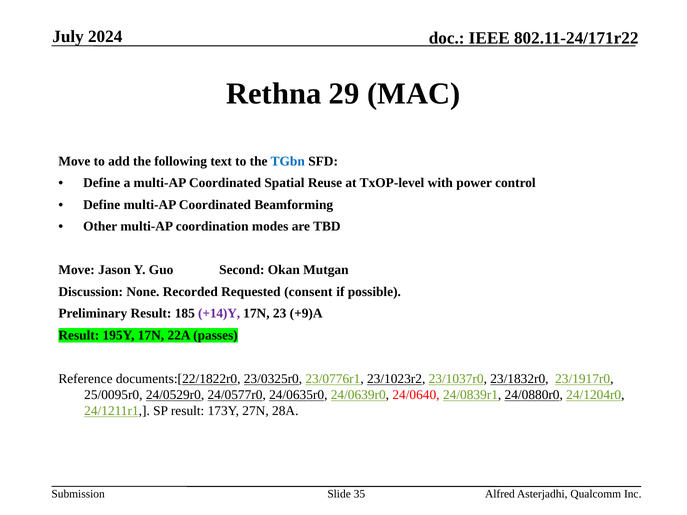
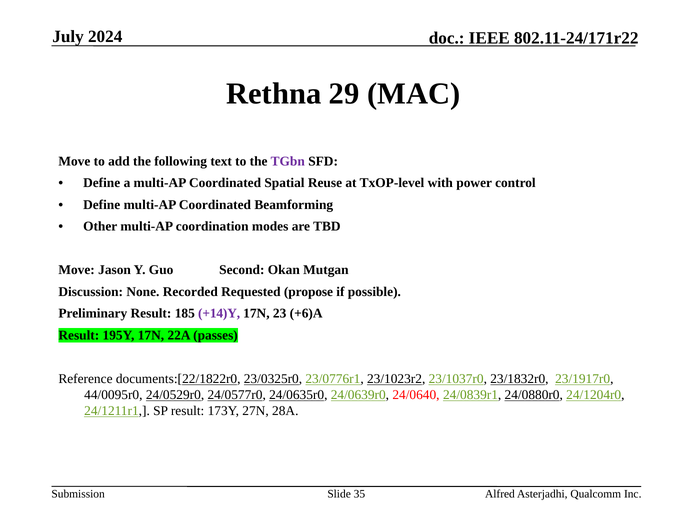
TGbn colour: blue -> purple (288, 161)
consent: consent -> propose (308, 292)
+9)A: +9)A -> +6)A (306, 314)
25/0095r0: 25/0095r0 -> 44/0095r0 (113, 395)
